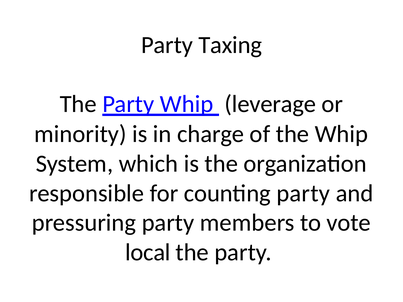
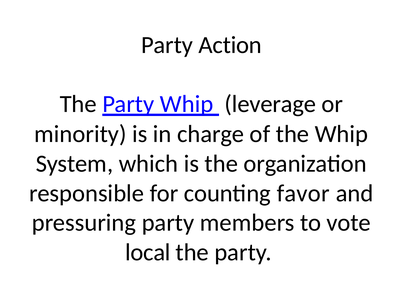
Taxing: Taxing -> Action (230, 45)
counting party: party -> favor (303, 193)
